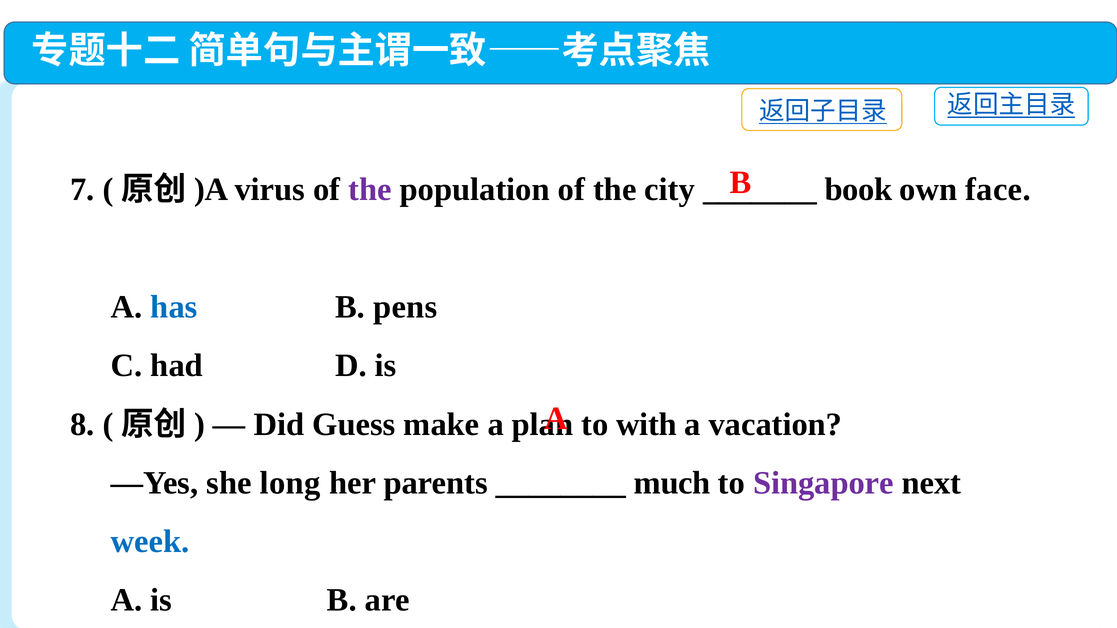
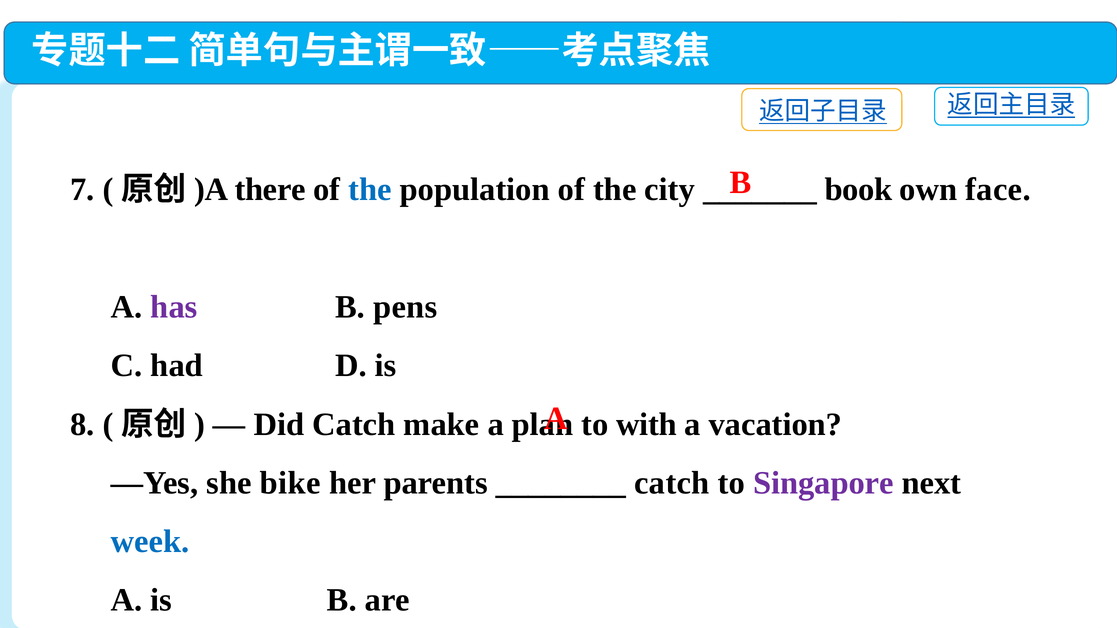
virus: virus -> there (270, 190)
the colour: purple -> blue (370, 190)
has colour: blue -> purple (174, 307)
Did Guess: Guess -> Catch (354, 425)
long: long -> bike (290, 483)
much: much -> catch (672, 483)
